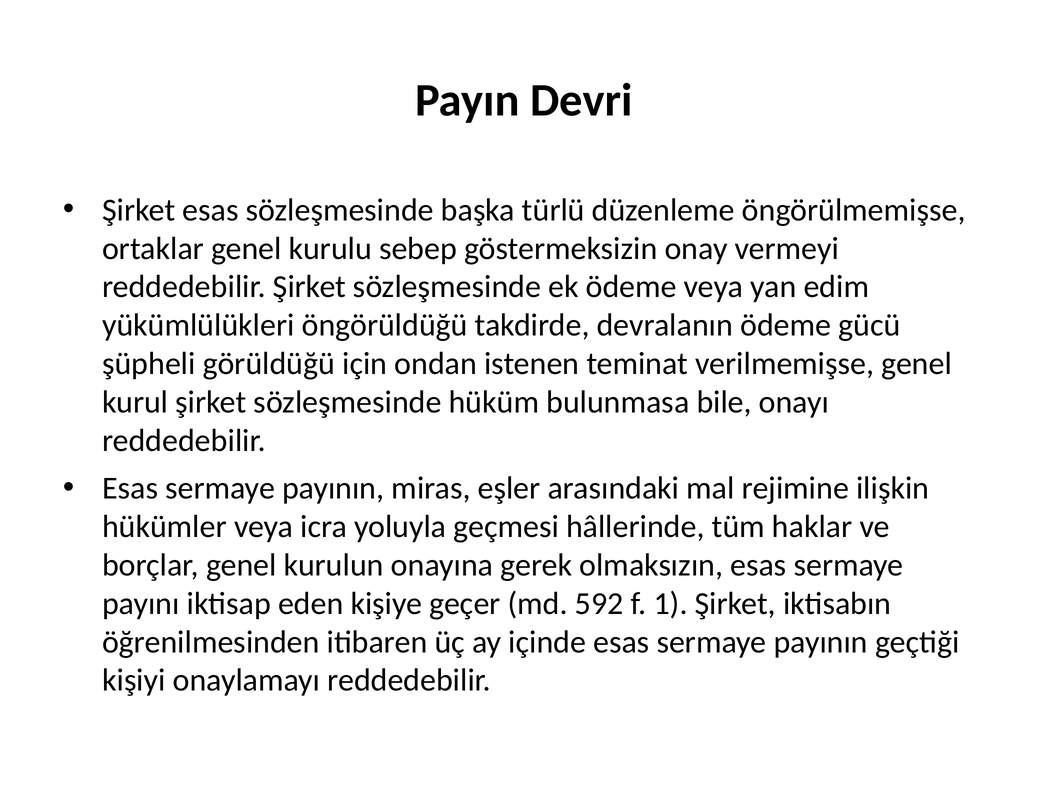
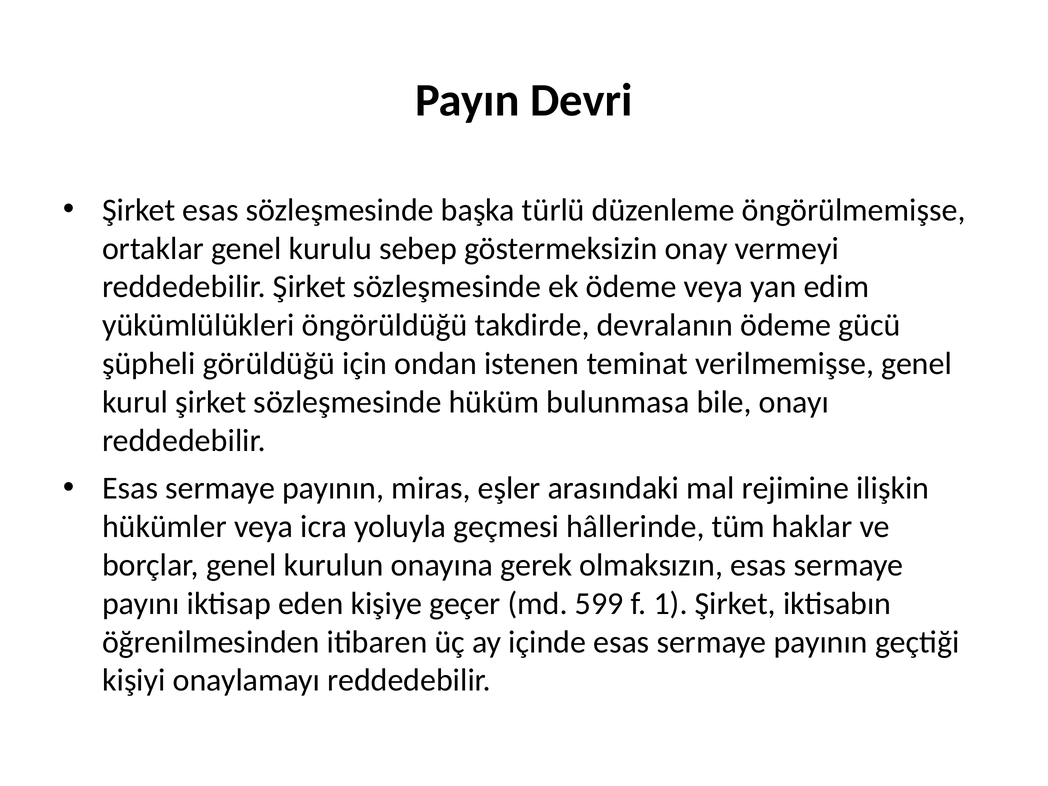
592: 592 -> 599 (599, 604)
